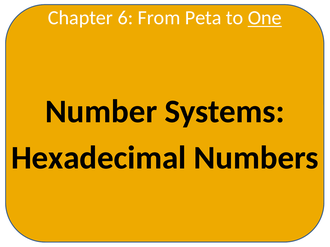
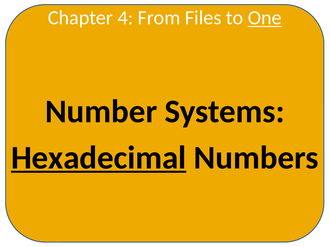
6: 6 -> 4 (125, 18)
Peta: Peta -> Files (203, 18)
Hexadecimal underline: none -> present (99, 158)
